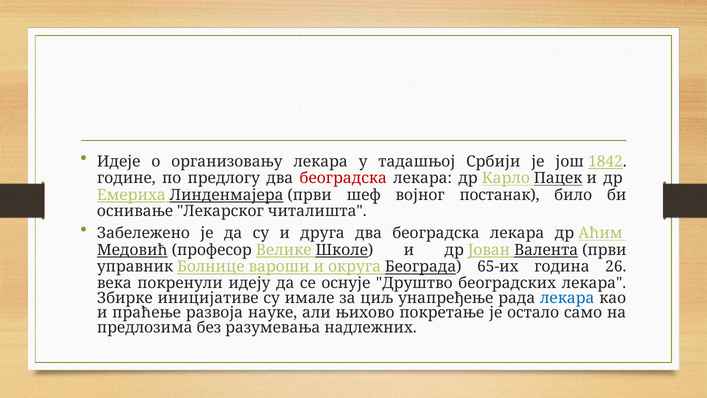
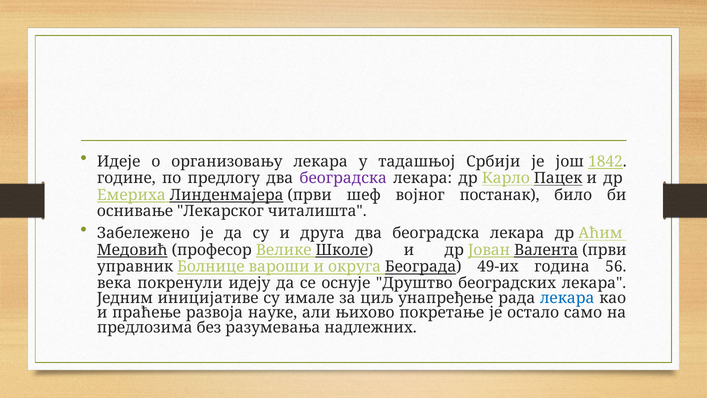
београдска colour: red -> purple (343, 178)
65-их: 65-их -> 49-их (498, 267)
26: 26 -> 56 (616, 267)
Збирке: Збирке -> Једним (125, 298)
